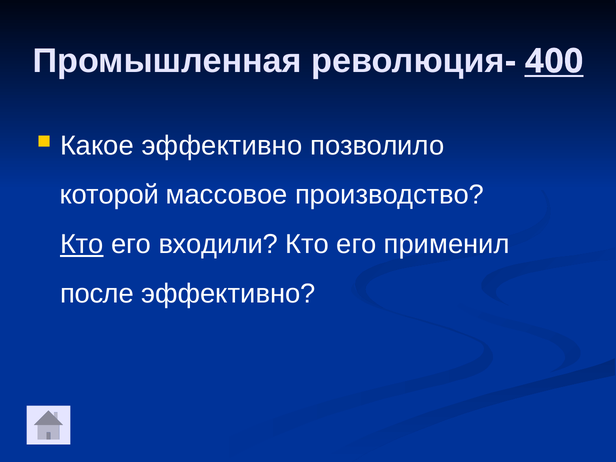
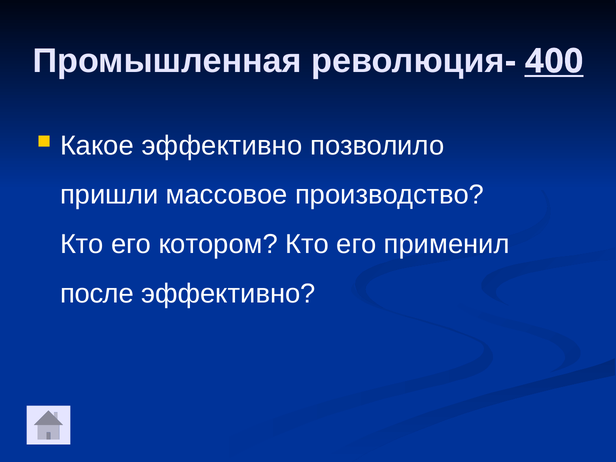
которой: которой -> пришли (109, 195)
Кто underline: present -> none (82, 244)
входили: входили -> котором (218, 244)
